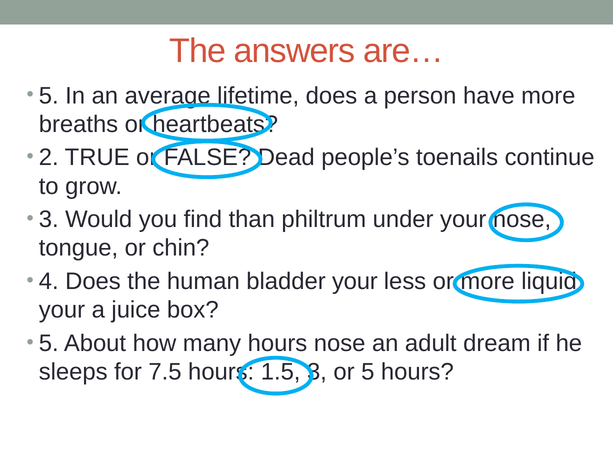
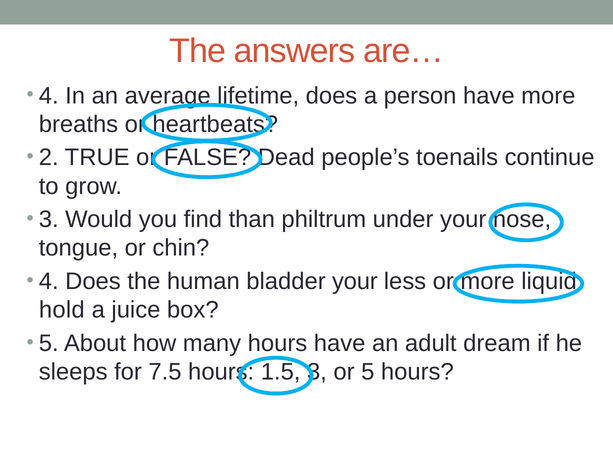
5: 5 -> 4 (49, 96)
your: your -> hold (62, 310)
hours nose: nose -> have (340, 343)
